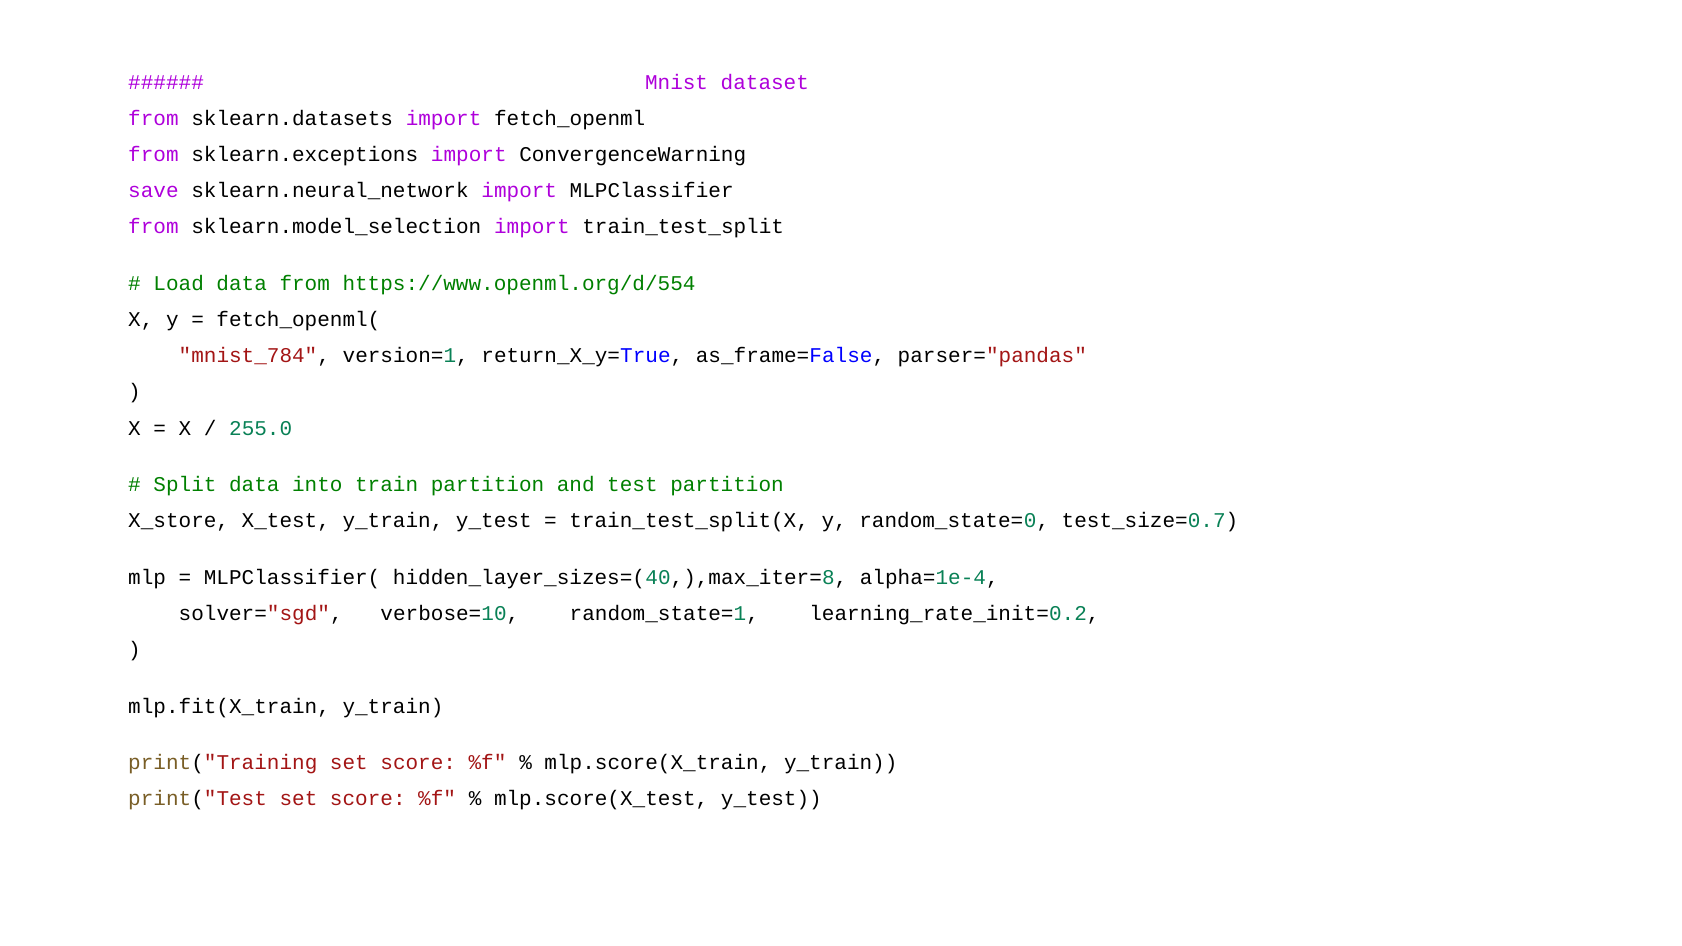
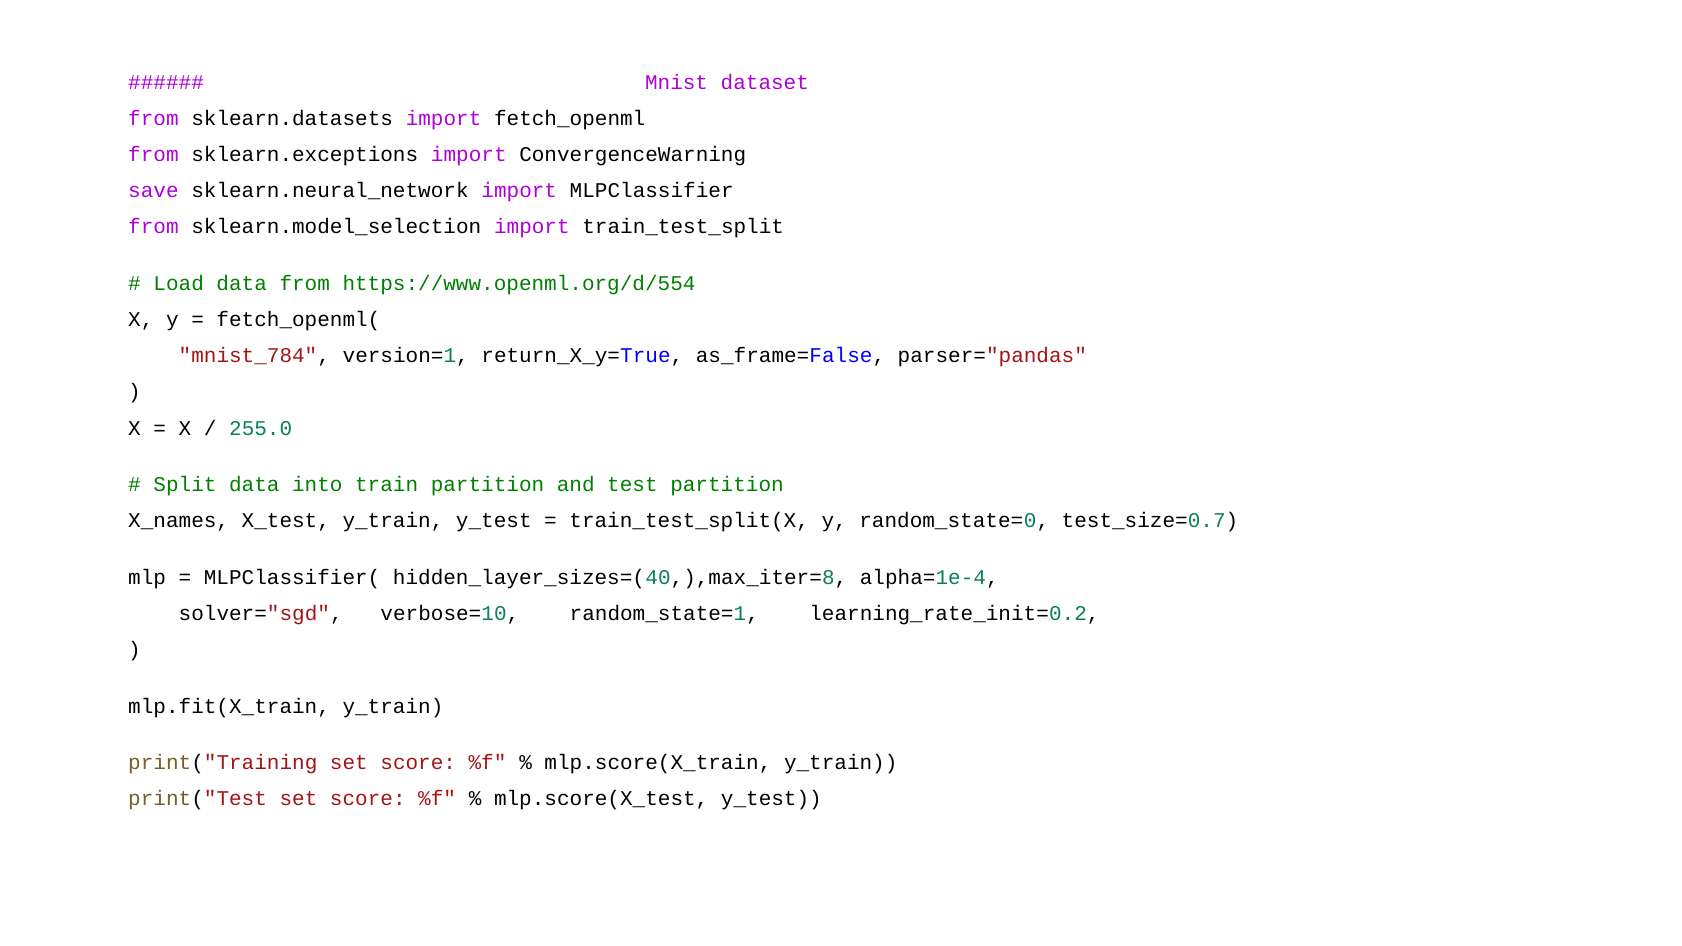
X_store: X_store -> X_names (179, 521)
